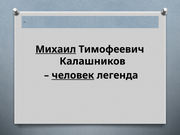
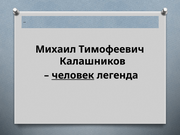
Михаил underline: present -> none (56, 49)
